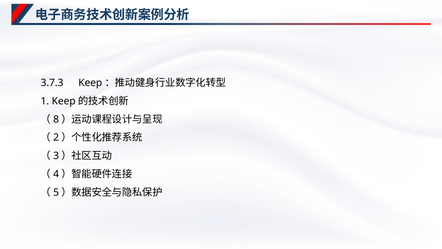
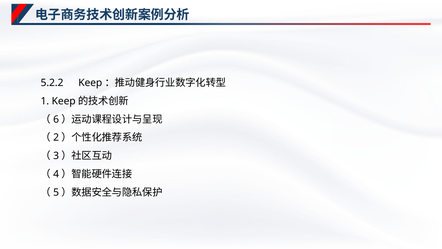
3.7.3: 3.7.3 -> 5.2.2 (52, 83)
8: 8 -> 6 (56, 119)
